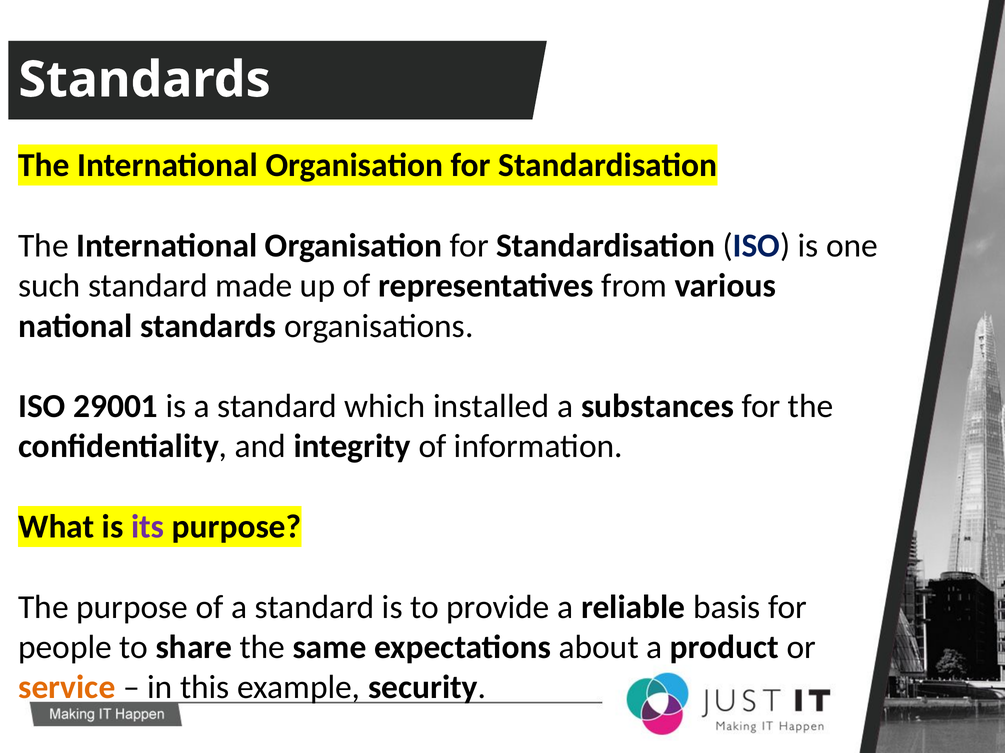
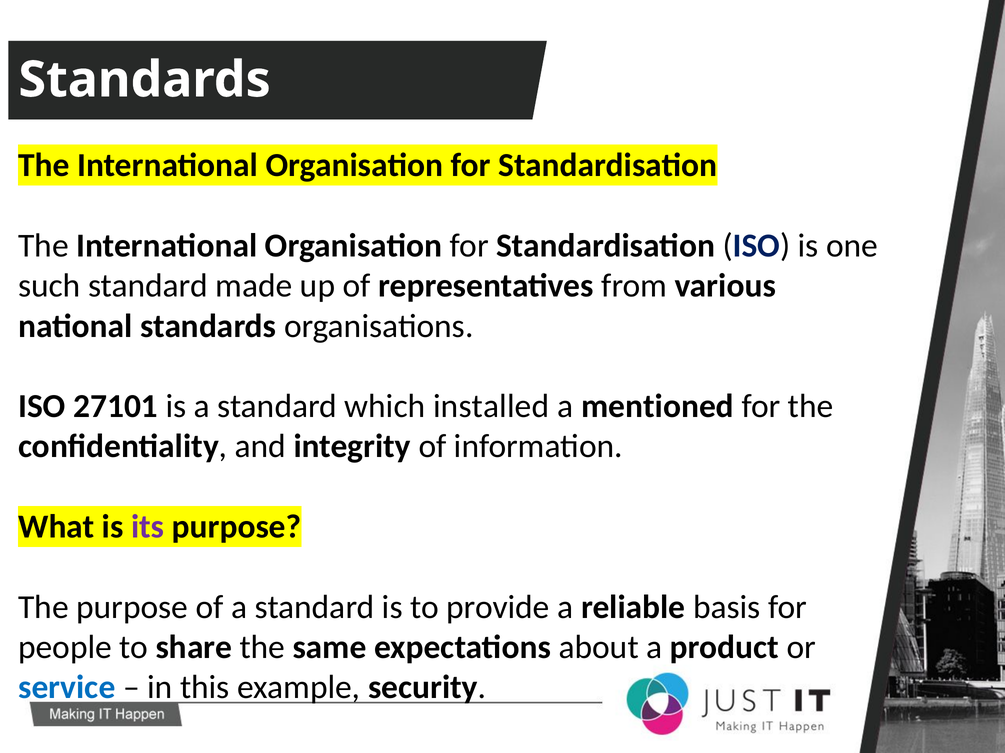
29001: 29001 -> 27101 (116, 407)
substances: substances -> mentioned (657, 407)
service colour: orange -> blue (67, 688)
